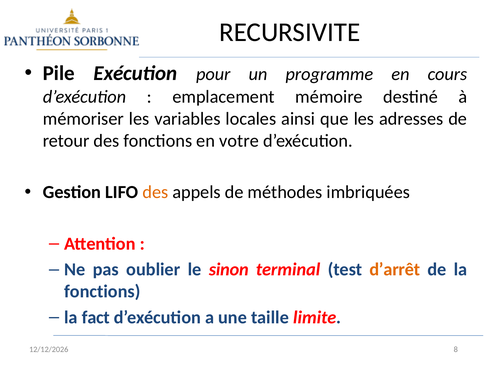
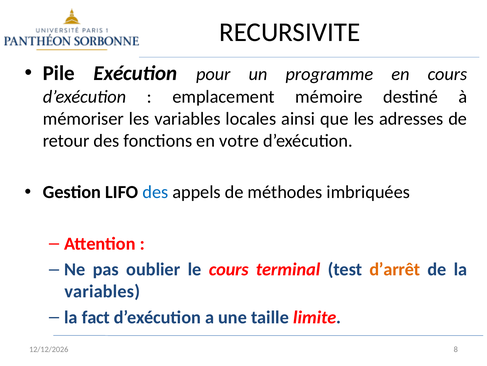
des colour: orange -> blue (155, 192)
le sinon: sinon -> cours (229, 269)
fonctions: fonctions -> variables (102, 291)
